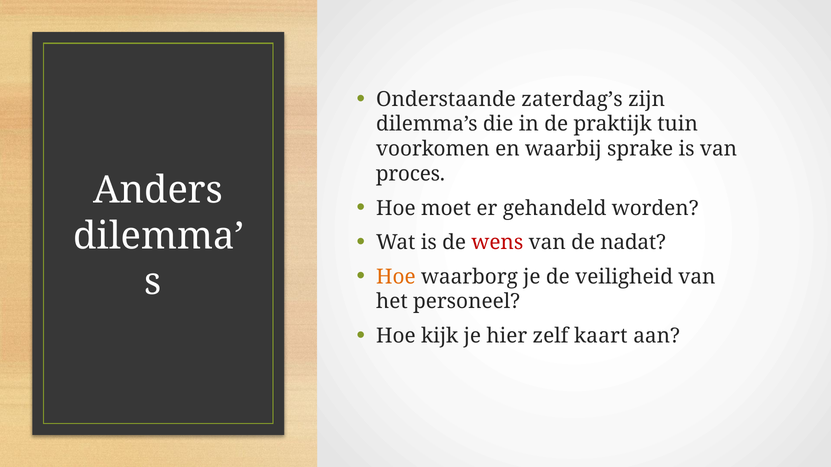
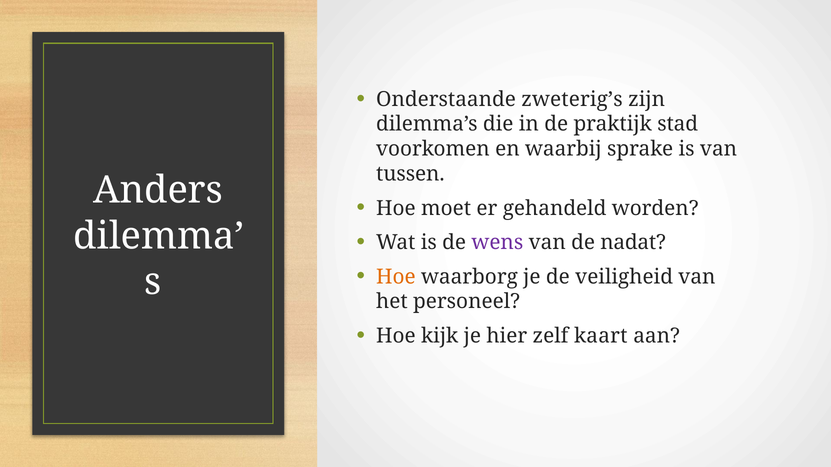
zaterdag’s: zaterdag’s -> zweterig’s (572, 99)
tuin: tuin -> stad (678, 124)
proces: proces -> tussen (410, 174)
wens colour: red -> purple (497, 243)
